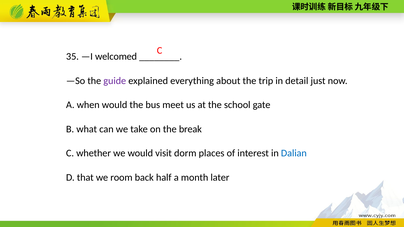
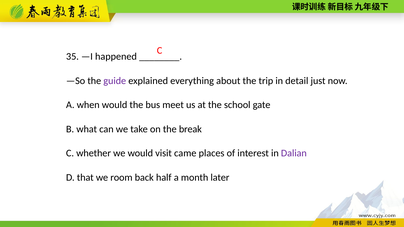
welcomed: welcomed -> happened (116, 57)
dorm: dorm -> came (185, 153)
Dalian colour: blue -> purple (294, 153)
